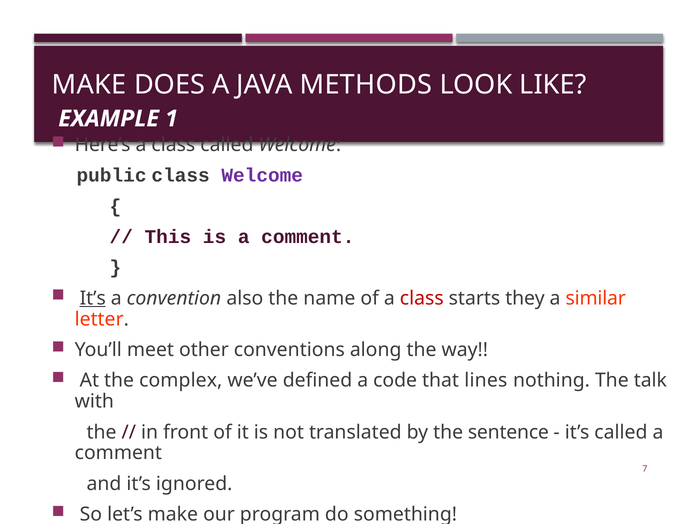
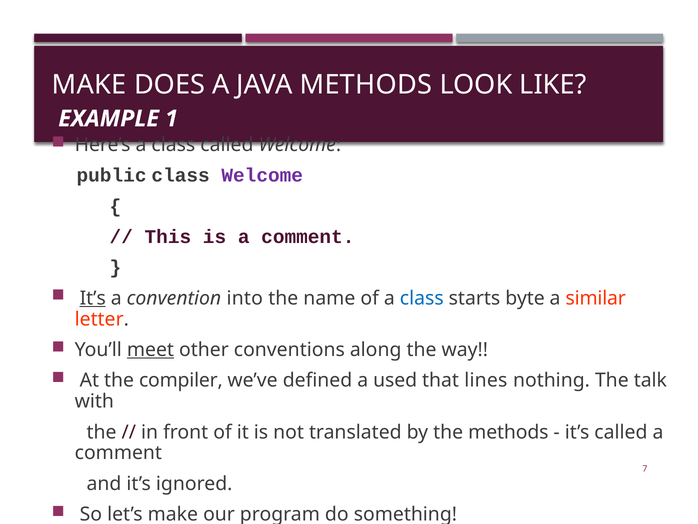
also: also -> into (245, 298)
class colour: red -> blue (422, 298)
they: they -> byte (525, 298)
meet underline: none -> present (150, 349)
complex: complex -> compiler (181, 380)
code: code -> used (395, 380)
the sentence: sentence -> methods (508, 432)
